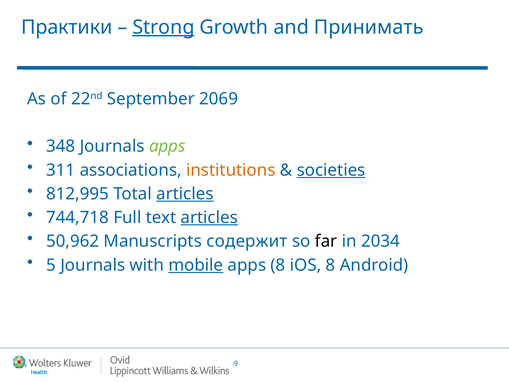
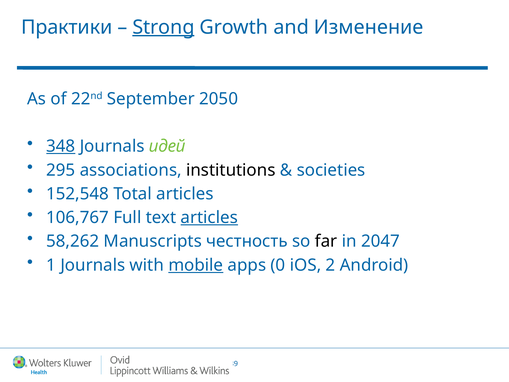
Принимать: Принимать -> Изменение (369, 27)
2069: 2069 -> 2050 (219, 99)
348 underline: none -> present (61, 146)
Journals apps: apps -> идей (167, 146)
311: 311 -> 295 (61, 170)
institutions colour: orange -> black (231, 170)
societies underline: present -> none (331, 170)
812,995: 812,995 -> 152,548 (78, 194)
articles underline: present -> none (185, 194)
744,718: 744,718 -> 106,767 (78, 217)
50,962: 50,962 -> 58,262 (73, 241)
содержит: содержит -> честность (247, 241)
2034: 2034 -> 2047 (380, 241)
5: 5 -> 1 (51, 265)
apps 8: 8 -> 0 (278, 265)
iOS 8: 8 -> 2 (330, 265)
